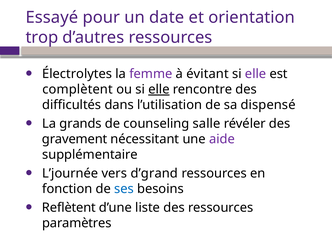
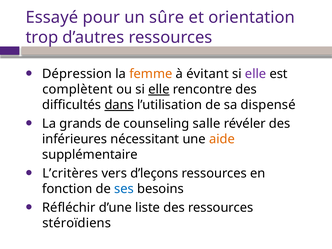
date: date -> sûre (167, 17)
Électrolytes: Électrolytes -> Dépression (77, 74)
femme colour: purple -> orange (151, 74)
dans underline: none -> present (119, 105)
gravement: gravement -> inférieures (75, 139)
aide colour: purple -> orange (222, 139)
L’journée: L’journée -> L’critères (70, 173)
d’grand: d’grand -> d’leçons (154, 173)
Reflètent: Reflètent -> Réfléchir (69, 208)
paramètres: paramètres -> stéroïdiens (77, 223)
